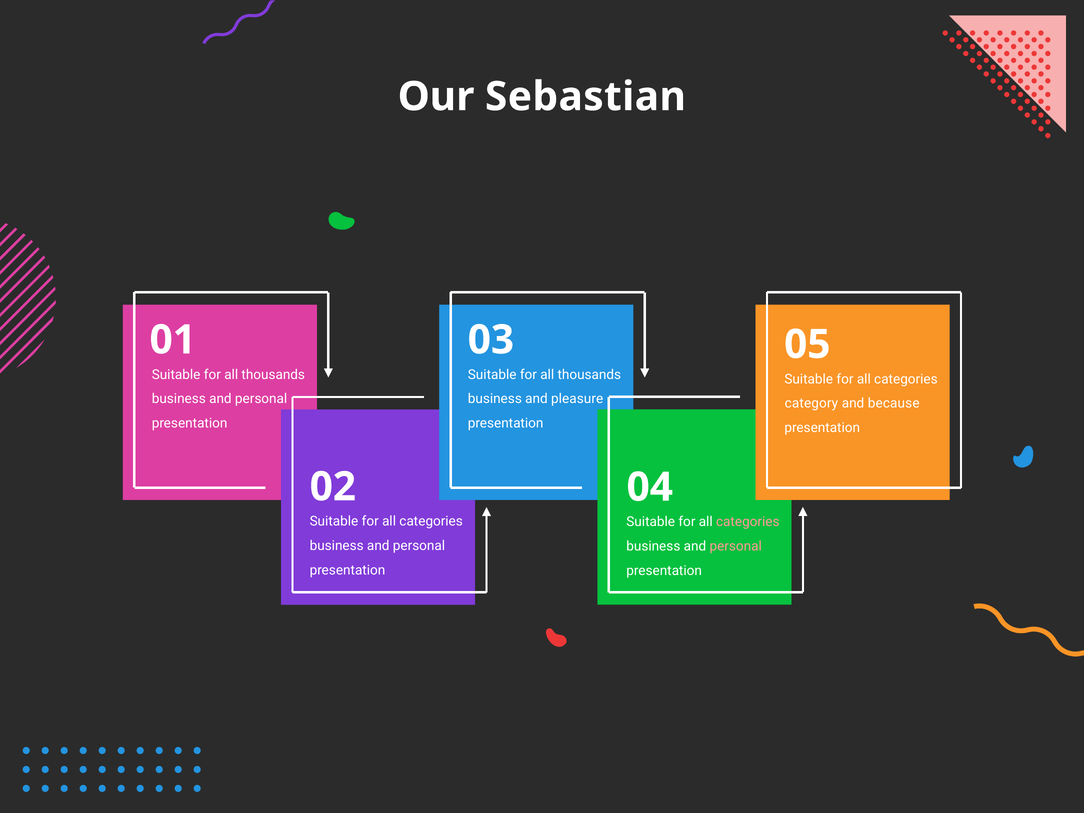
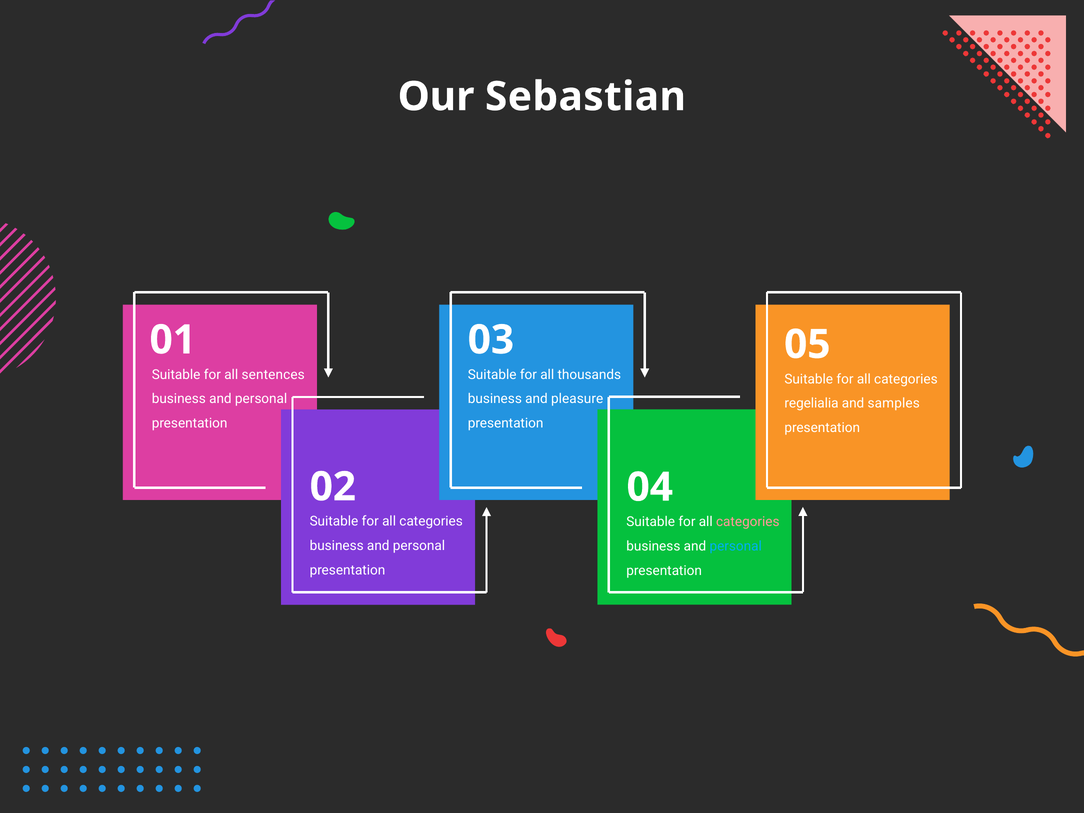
thousands: thousands -> sentences (273, 375)
category: category -> regelialia (811, 404)
because: because -> samples (894, 404)
personal colour: pink -> light blue (736, 546)
